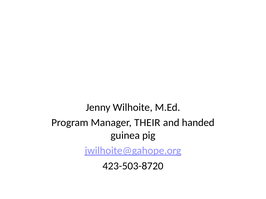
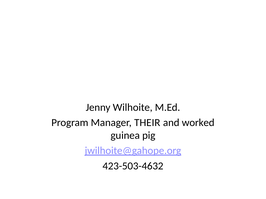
handed: handed -> worked (198, 123)
423-503-8720: 423-503-8720 -> 423-503-4632 (133, 166)
